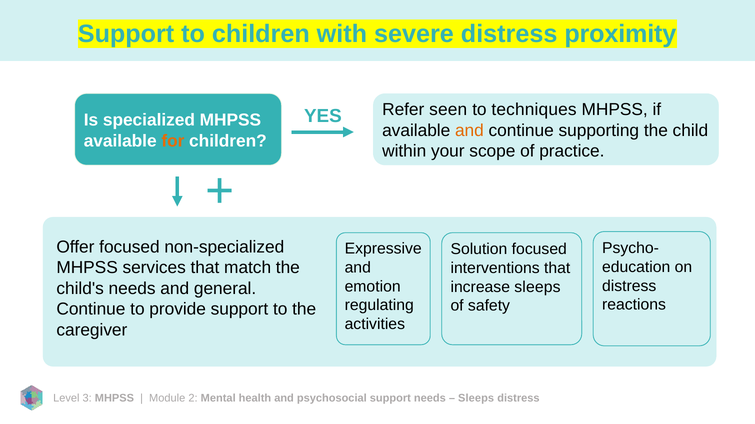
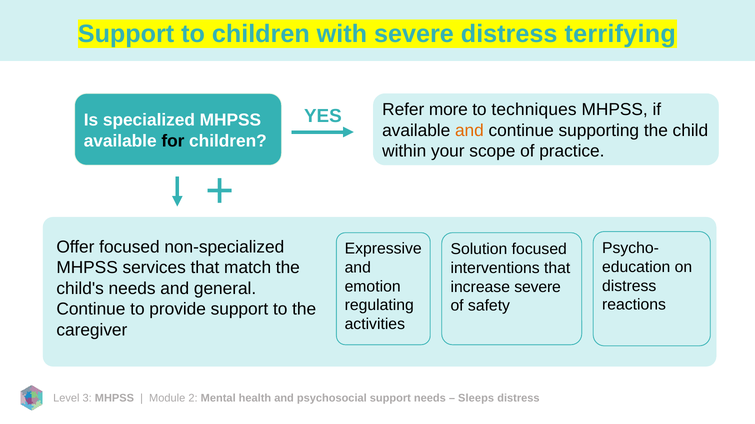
proximity: proximity -> terrifying (620, 34)
seen: seen -> more (448, 110)
for colour: orange -> black (173, 141)
increase sleeps: sleeps -> severe (538, 287)
